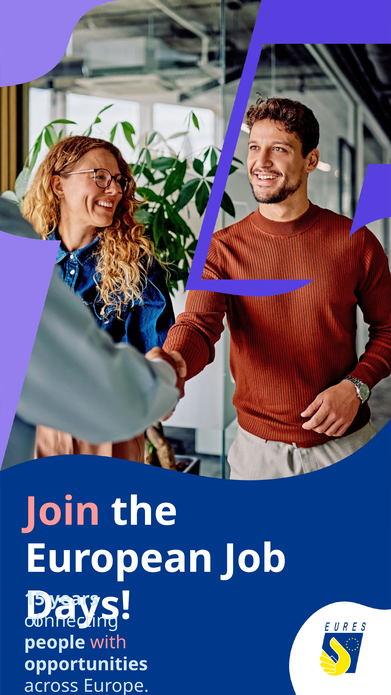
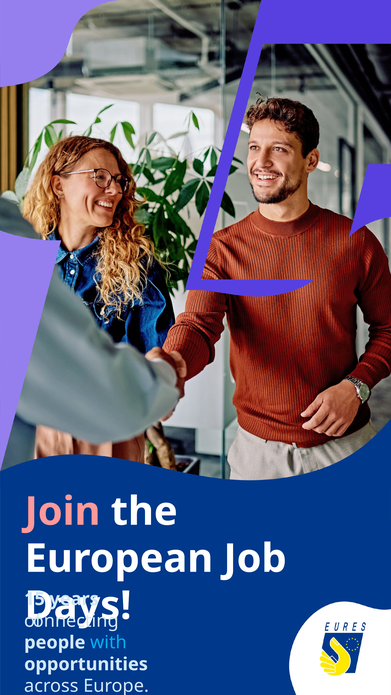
with colour: pink -> light blue (109, 643)
